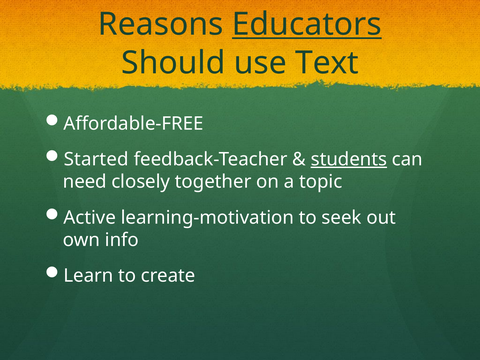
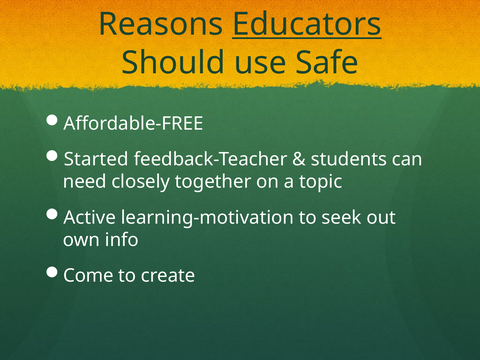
Text: Text -> Safe (327, 63)
students underline: present -> none (349, 159)
Learn: Learn -> Come (89, 276)
